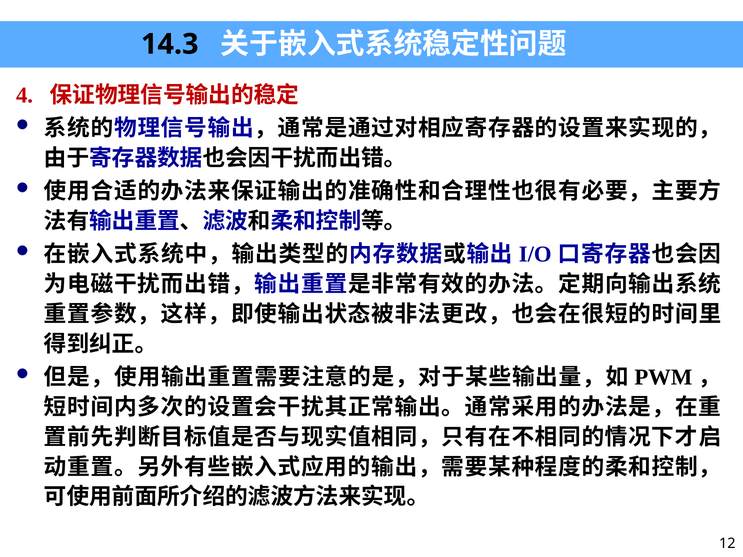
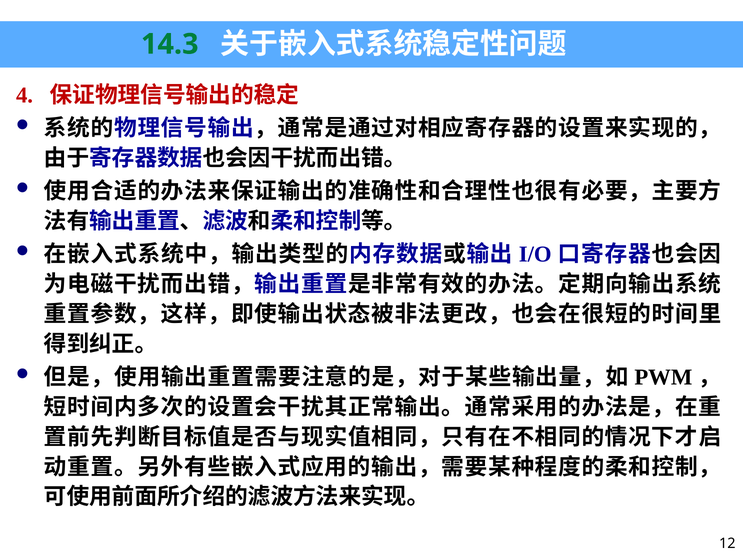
14.3 colour: black -> green (170, 44)
